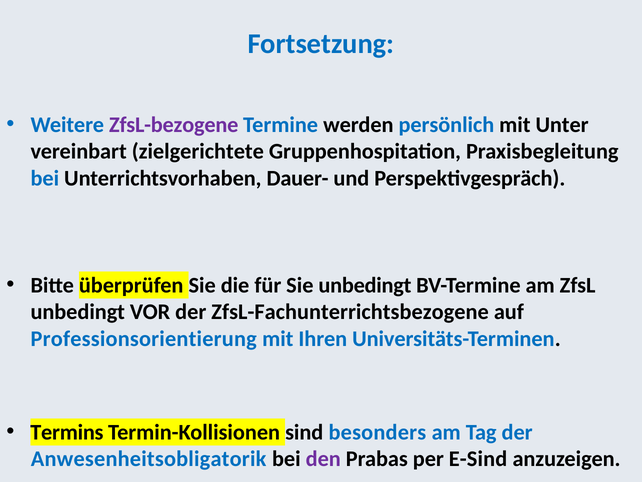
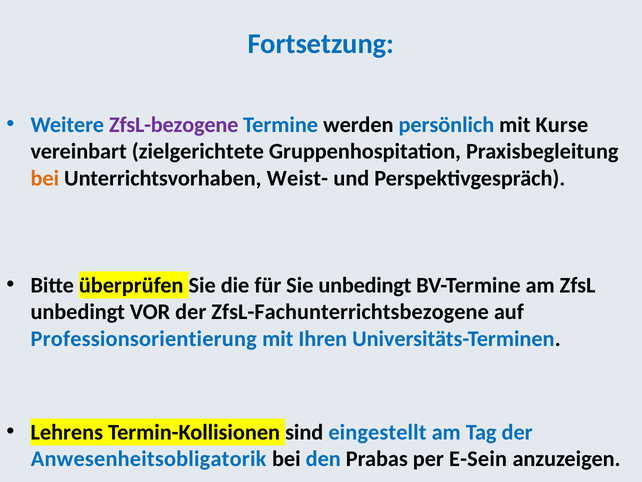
Unter: Unter -> Kurse (562, 125)
bei colour: blue -> orange (45, 178)
Dauer-: Dauer- -> Weist- (297, 178)
Termins: Termins -> Lehrens (67, 432)
besonders: besonders -> eingestellt (377, 432)
den colour: purple -> blue (323, 458)
E-Sind: E-Sind -> E-Sein (478, 458)
